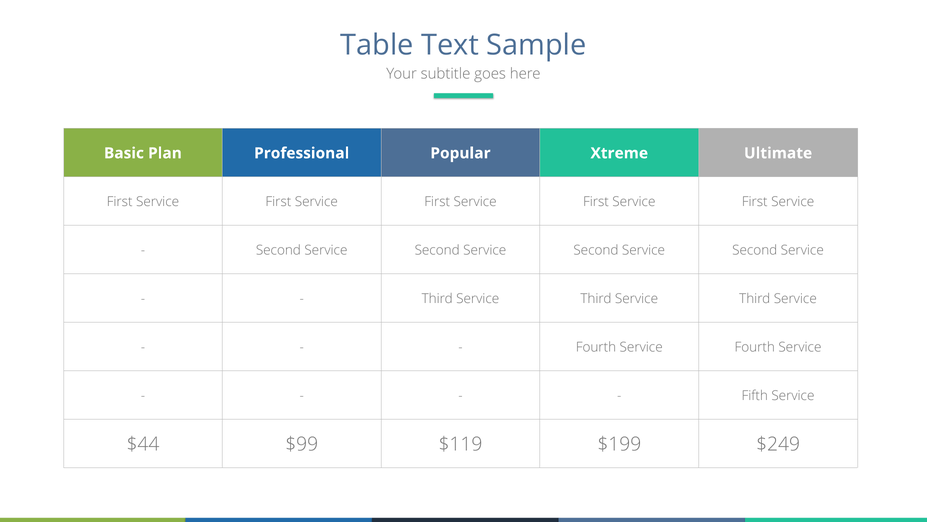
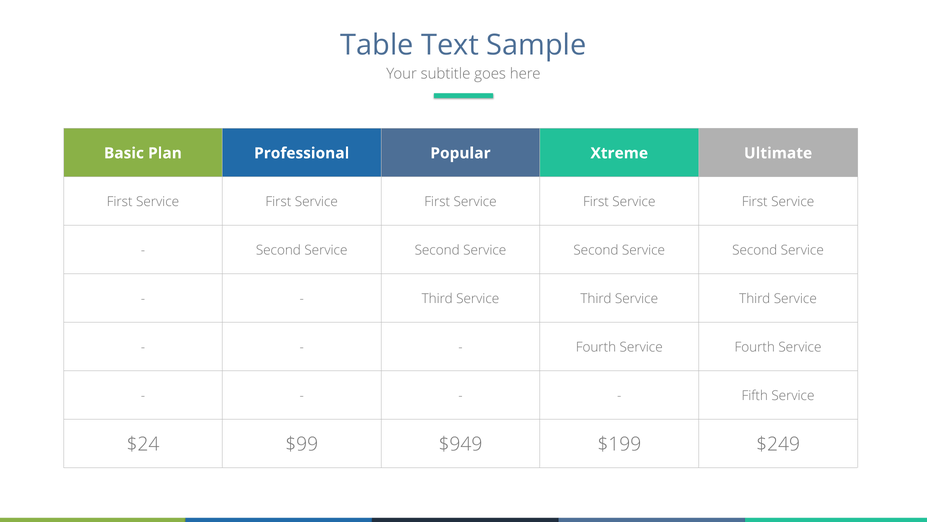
$44: $44 -> $24 (143, 444)
$119: $119 -> $949 (460, 444)
